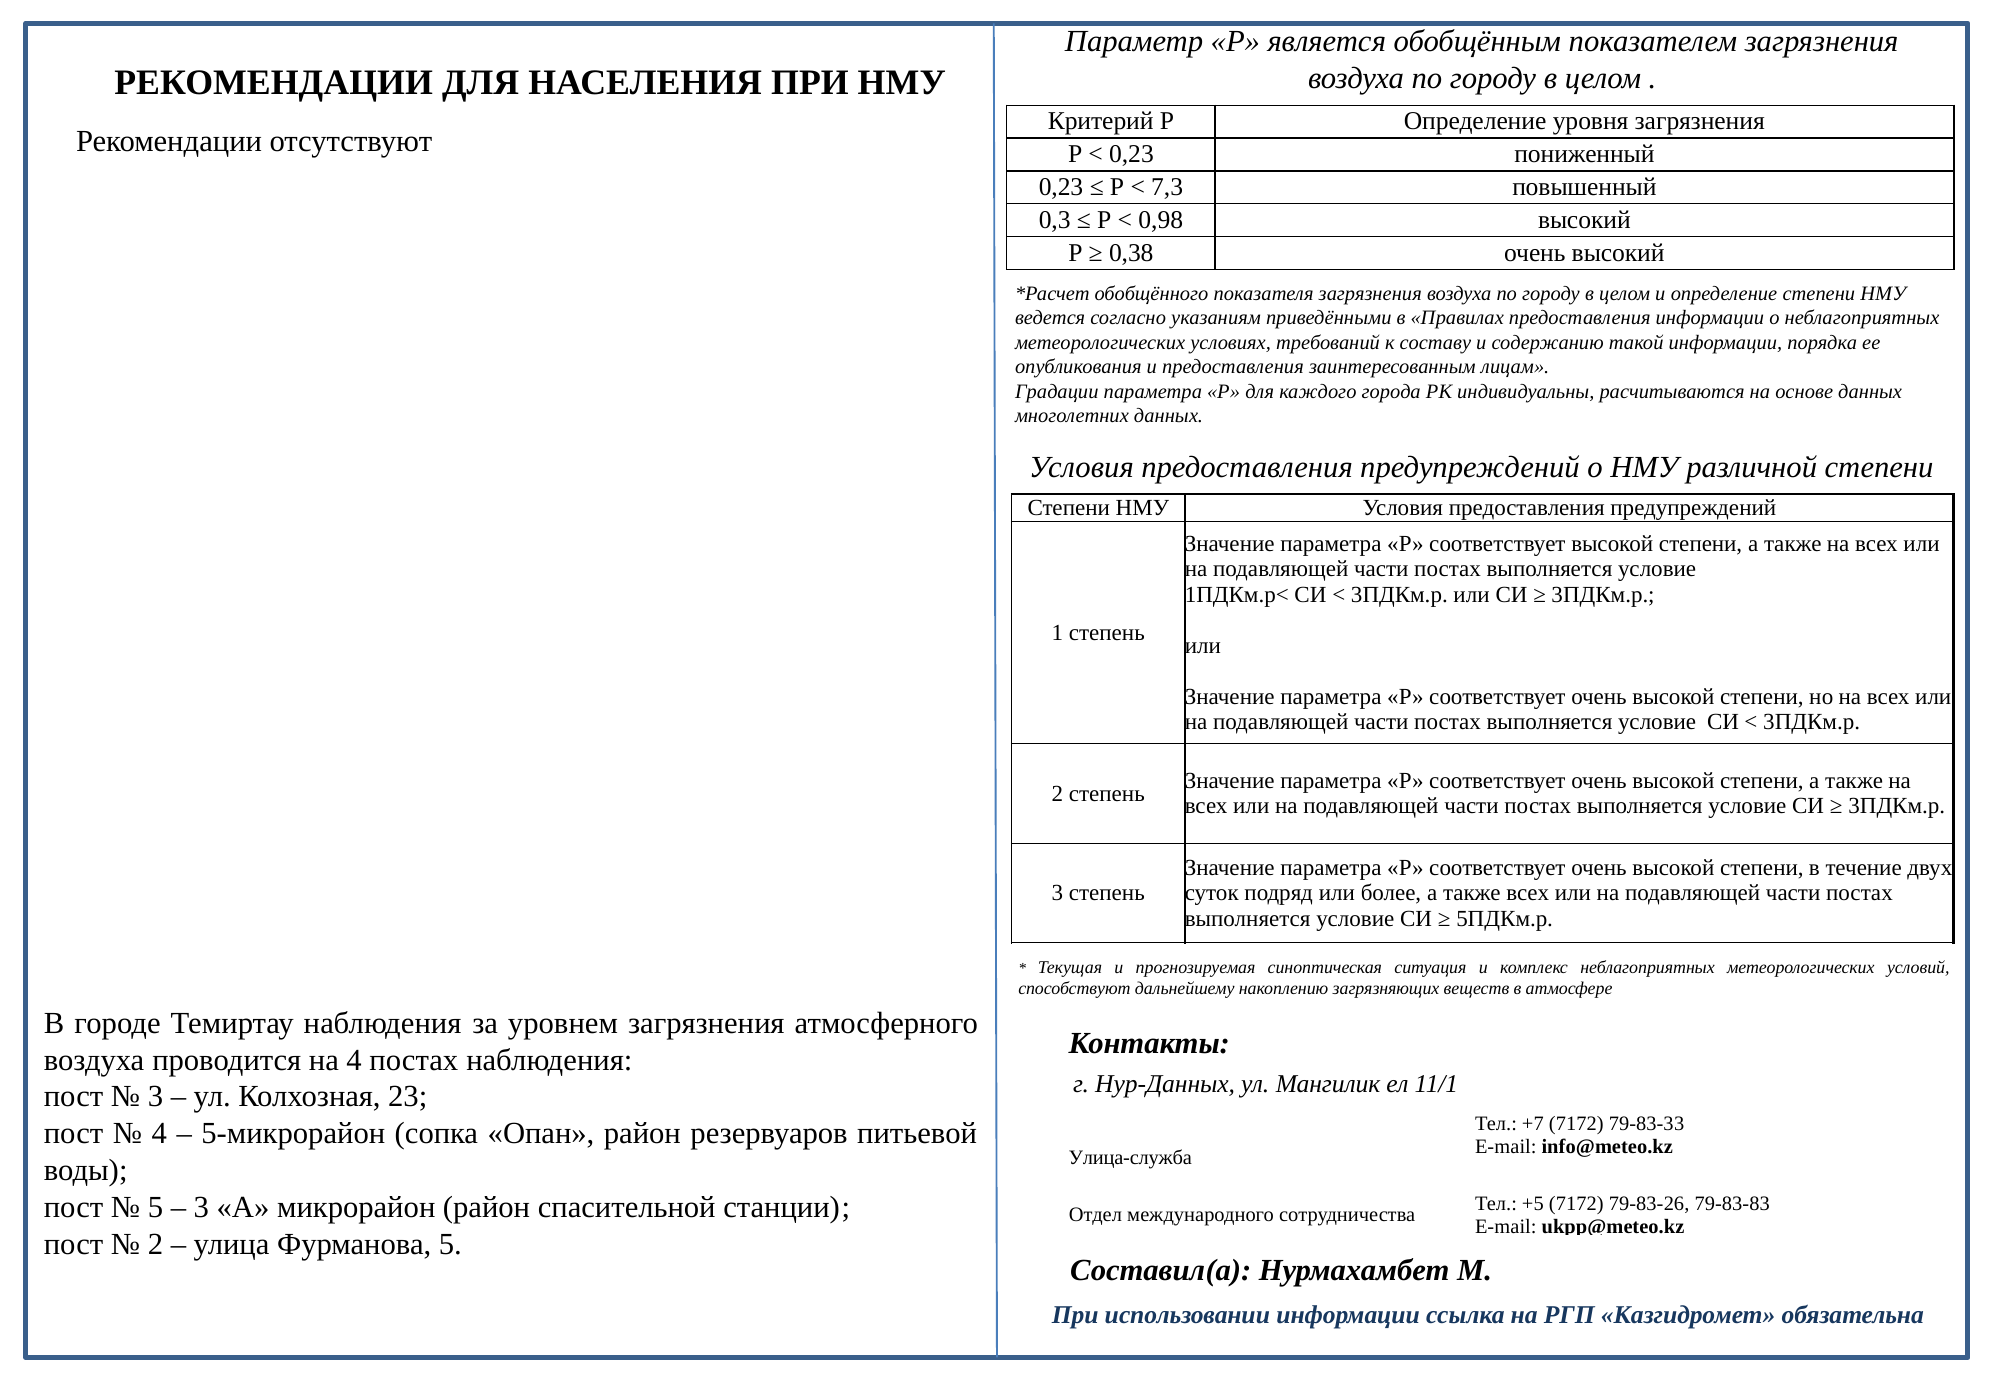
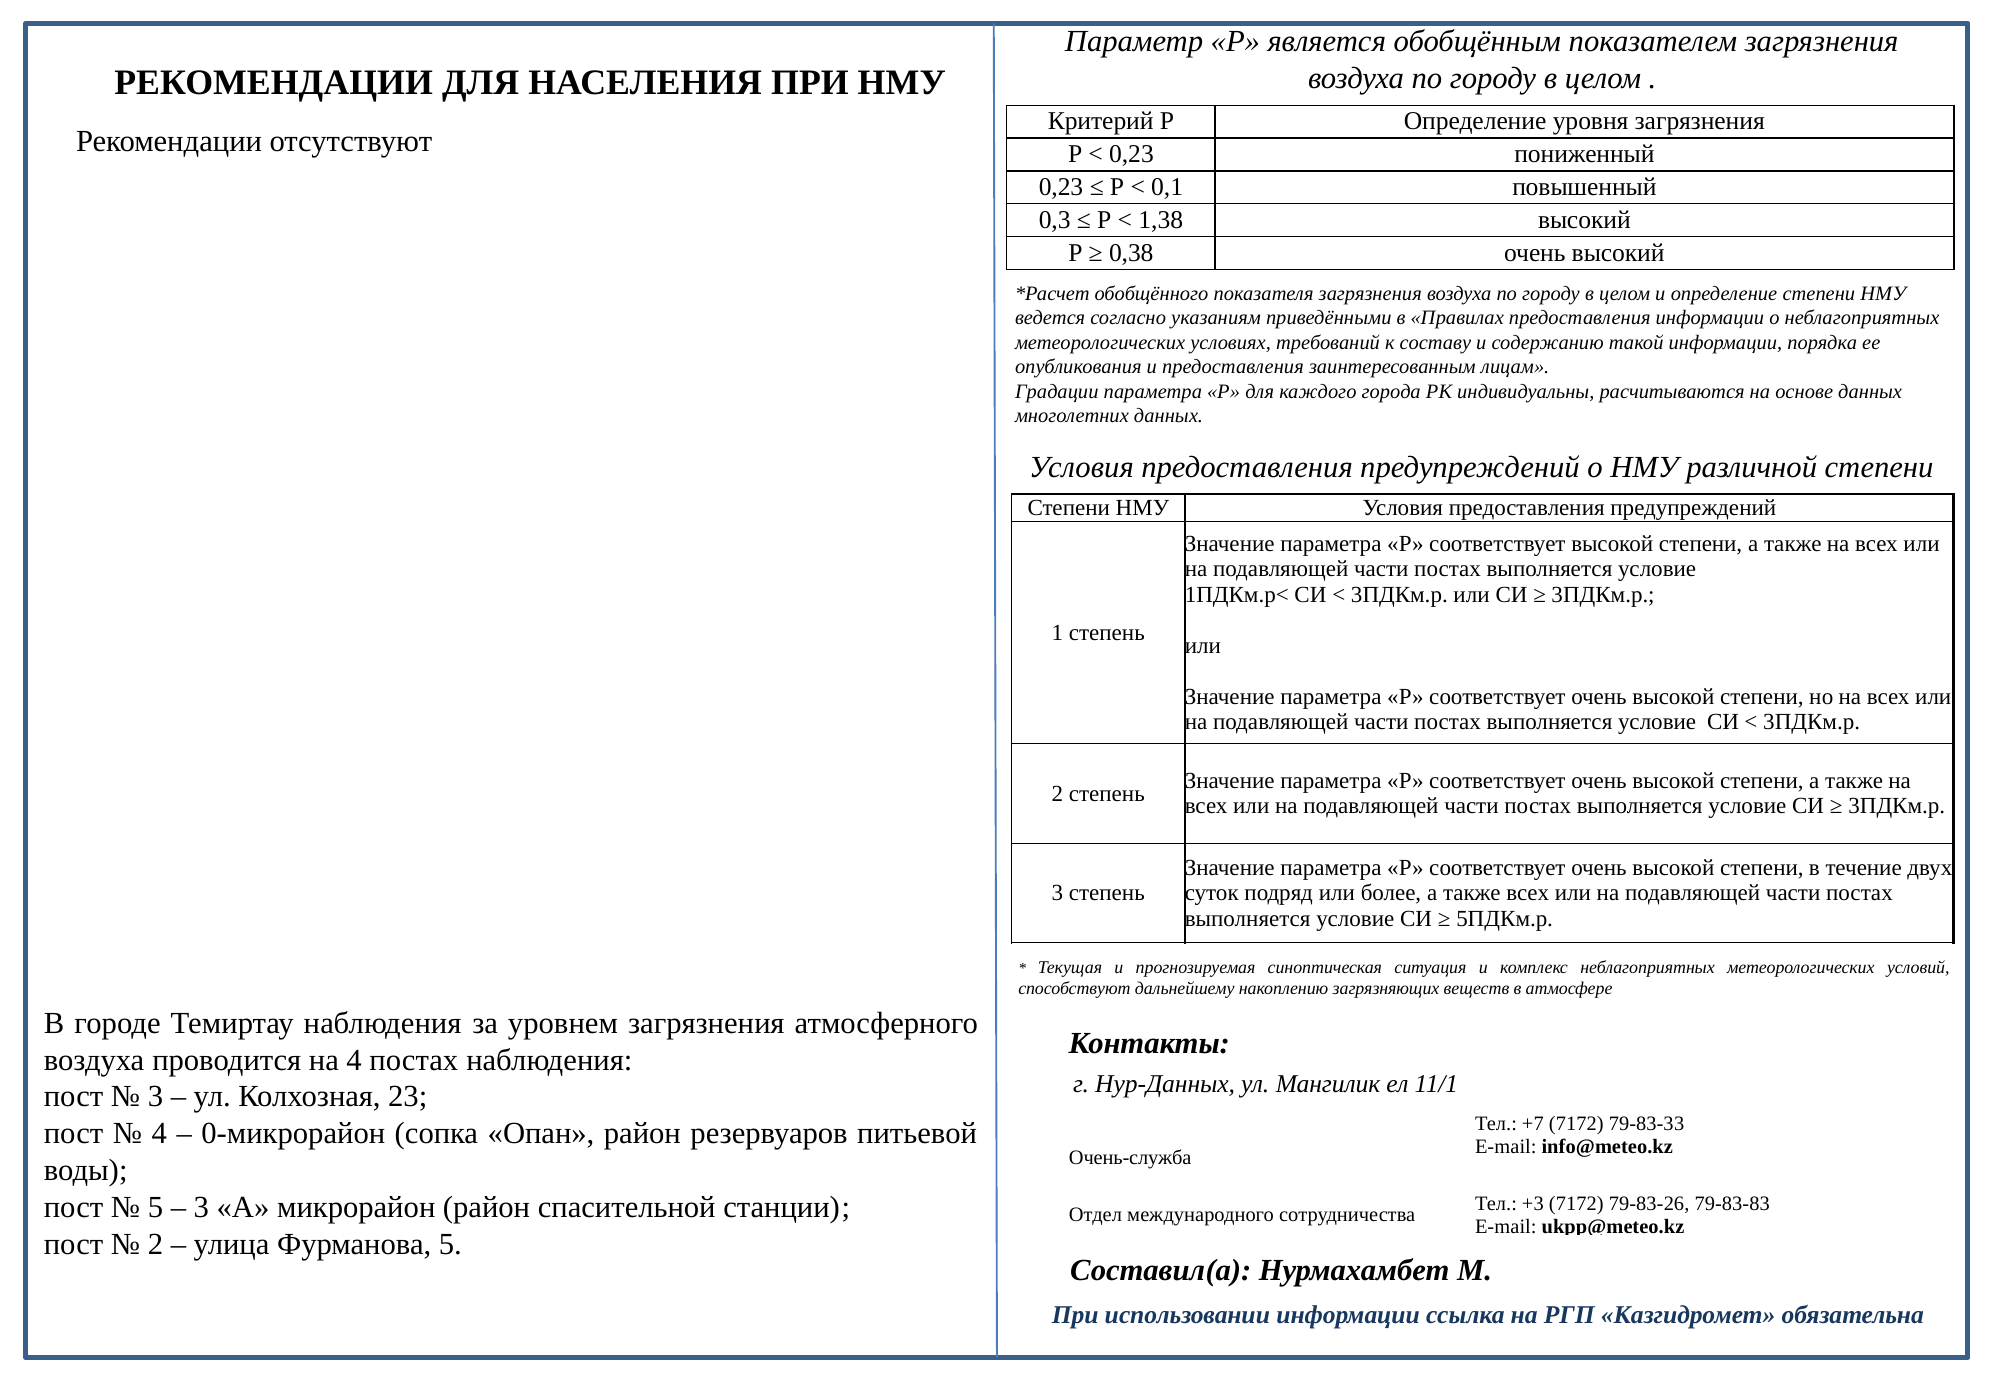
7,3: 7,3 -> 0,1 (1167, 187)
0,98: 0,98 -> 1,38 (1161, 220)
5-микрорайон: 5-микрорайон -> 0-микрорайон (293, 1133)
Улица-служба: Улица-служба -> Очень-служба (1130, 1158)
+5: +5 -> +3 (1533, 1203)
